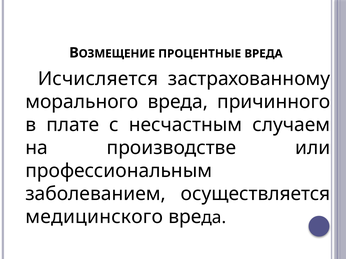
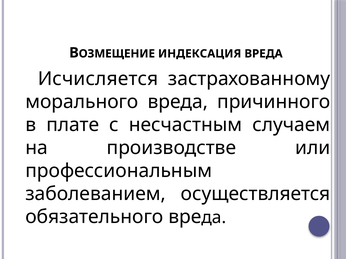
ПРОЦЕНТНЫЕ: ПРОЦЕНТНЫЕ -> ИНДЕКСАЦИЯ (200, 54)
медицинского: медицинского -> обязательного (94, 217)
